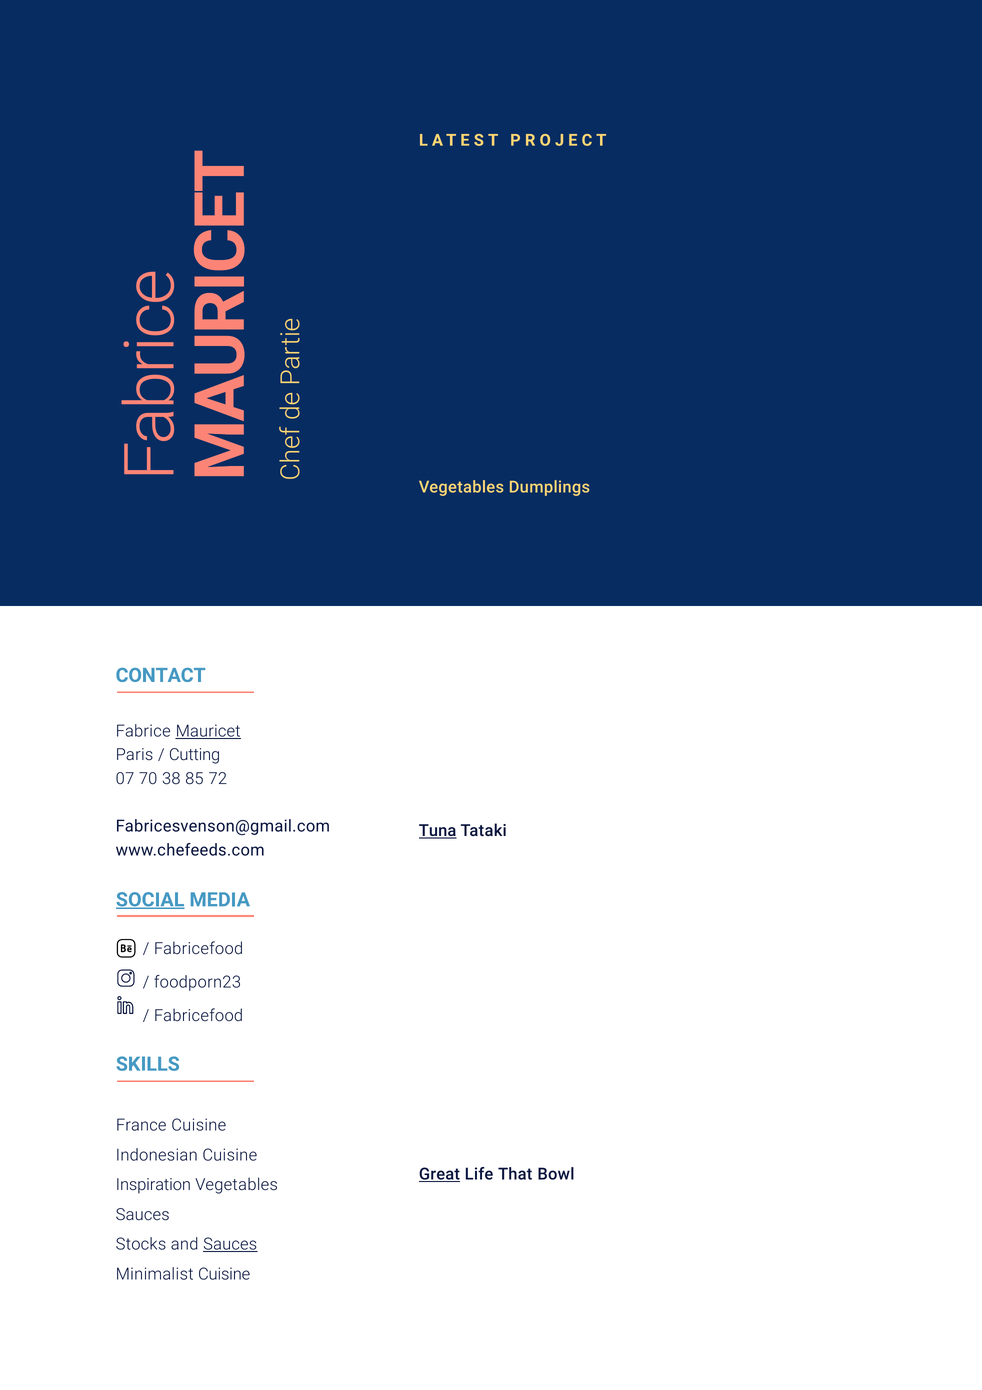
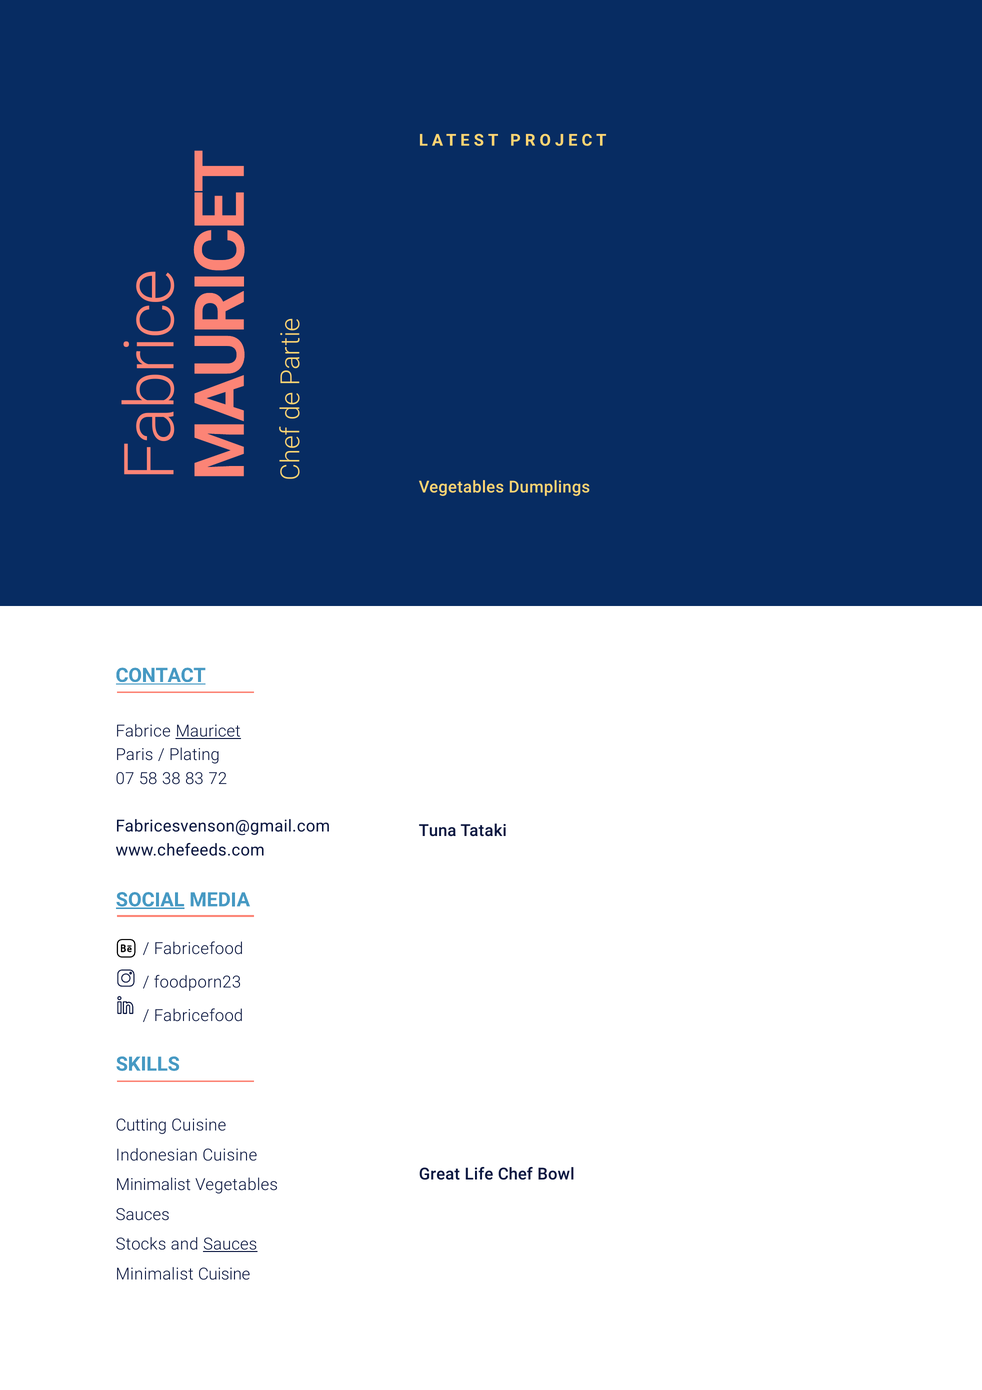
CONTACT underline: none -> present (161, 675)
Cutting: Cutting -> Plating (194, 755)
70: 70 -> 58 (148, 779)
85: 85 -> 83 (194, 779)
Tuna underline: present -> none (438, 831)
France: France -> Cutting (141, 1125)
Great underline: present -> none (439, 1174)
That: That -> Chef (515, 1174)
Inspiration: Inspiration -> Minimalist (153, 1185)
